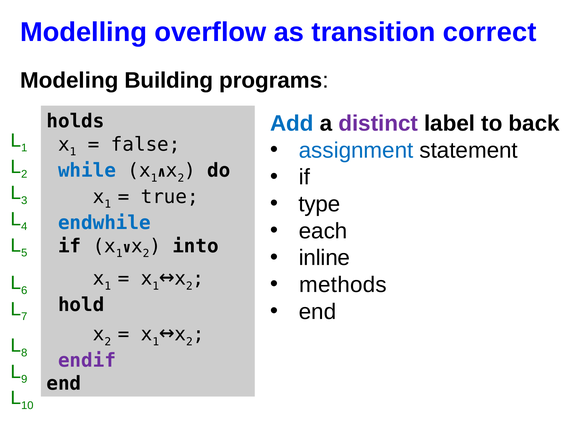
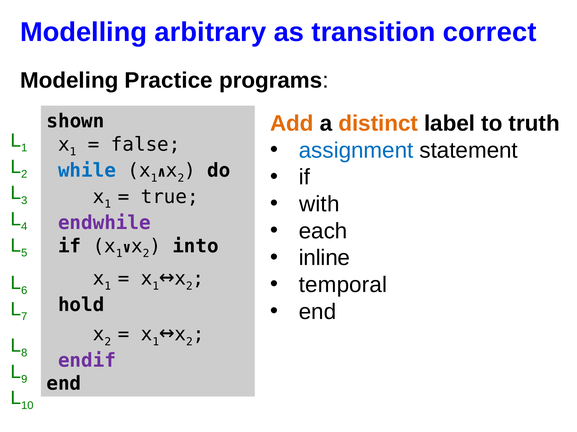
overflow: overflow -> arbitrary (210, 32)
Building: Building -> Practice (169, 80)
holds: holds -> shown (75, 121)
Add colour: blue -> orange (292, 124)
distinct colour: purple -> orange (378, 124)
back: back -> truth (534, 124)
type: type -> with (319, 204)
endwhile colour: blue -> purple (104, 223)
methods: methods -> temporal (343, 285)
